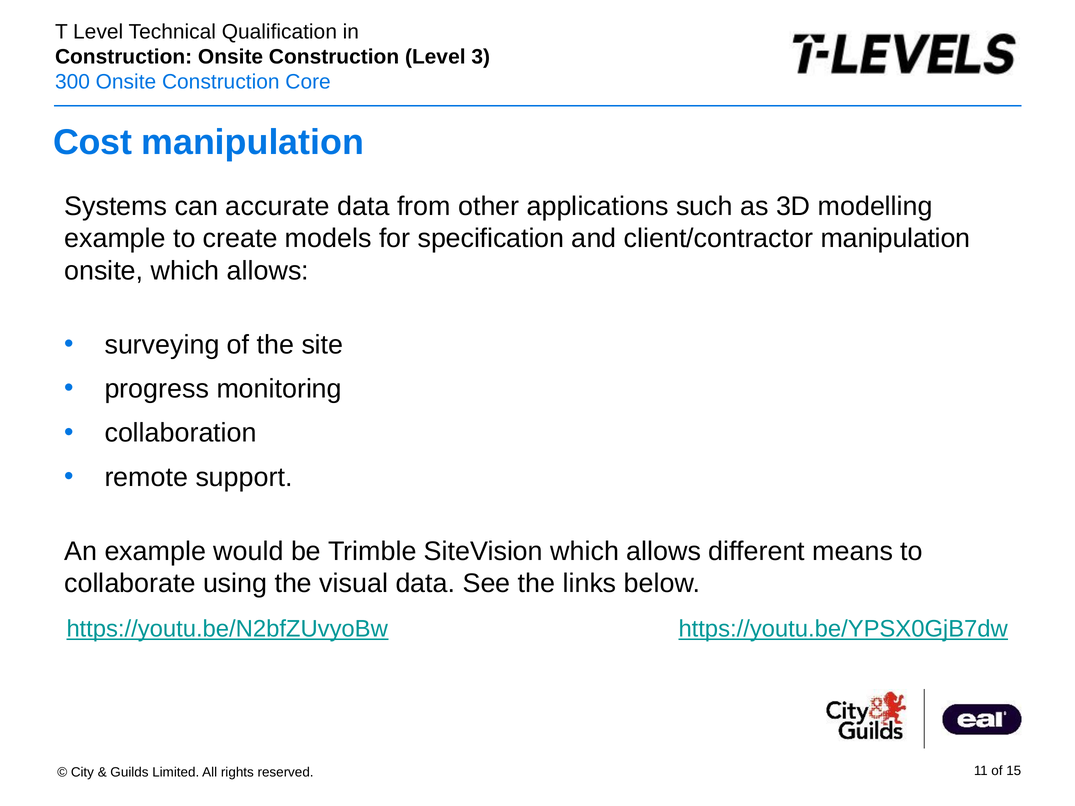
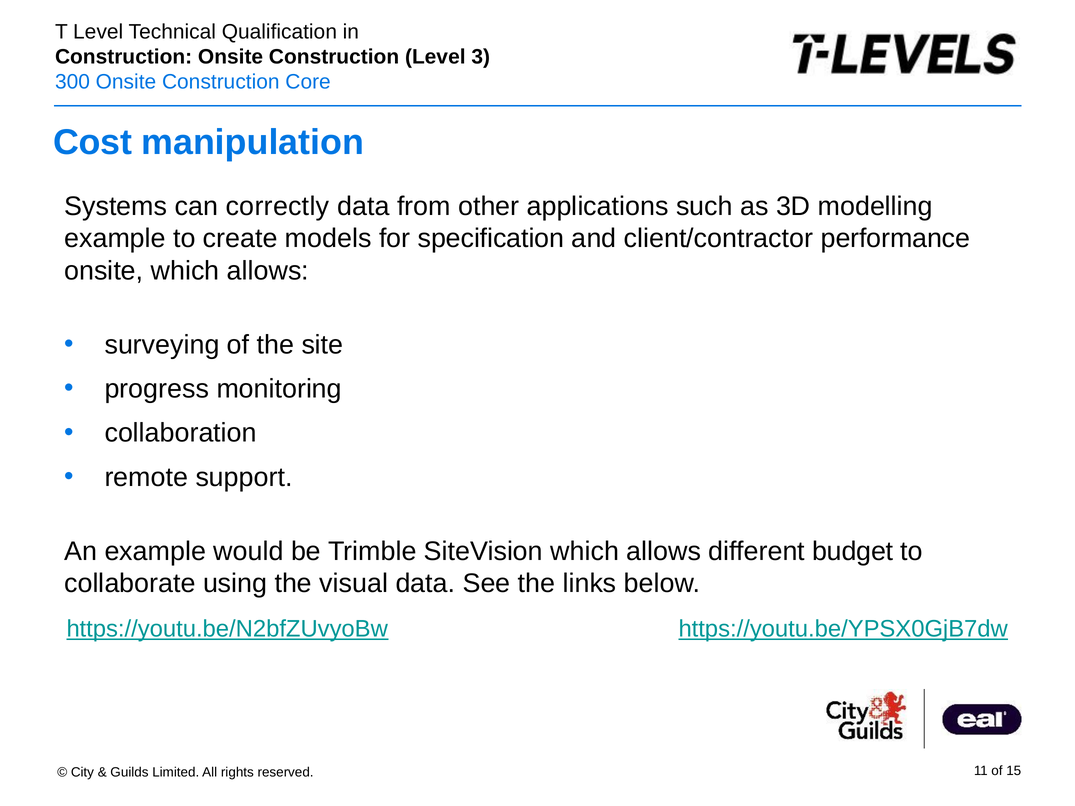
accurate: accurate -> correctly (278, 206)
client/contractor manipulation: manipulation -> performance (895, 239)
means: means -> budget (853, 551)
